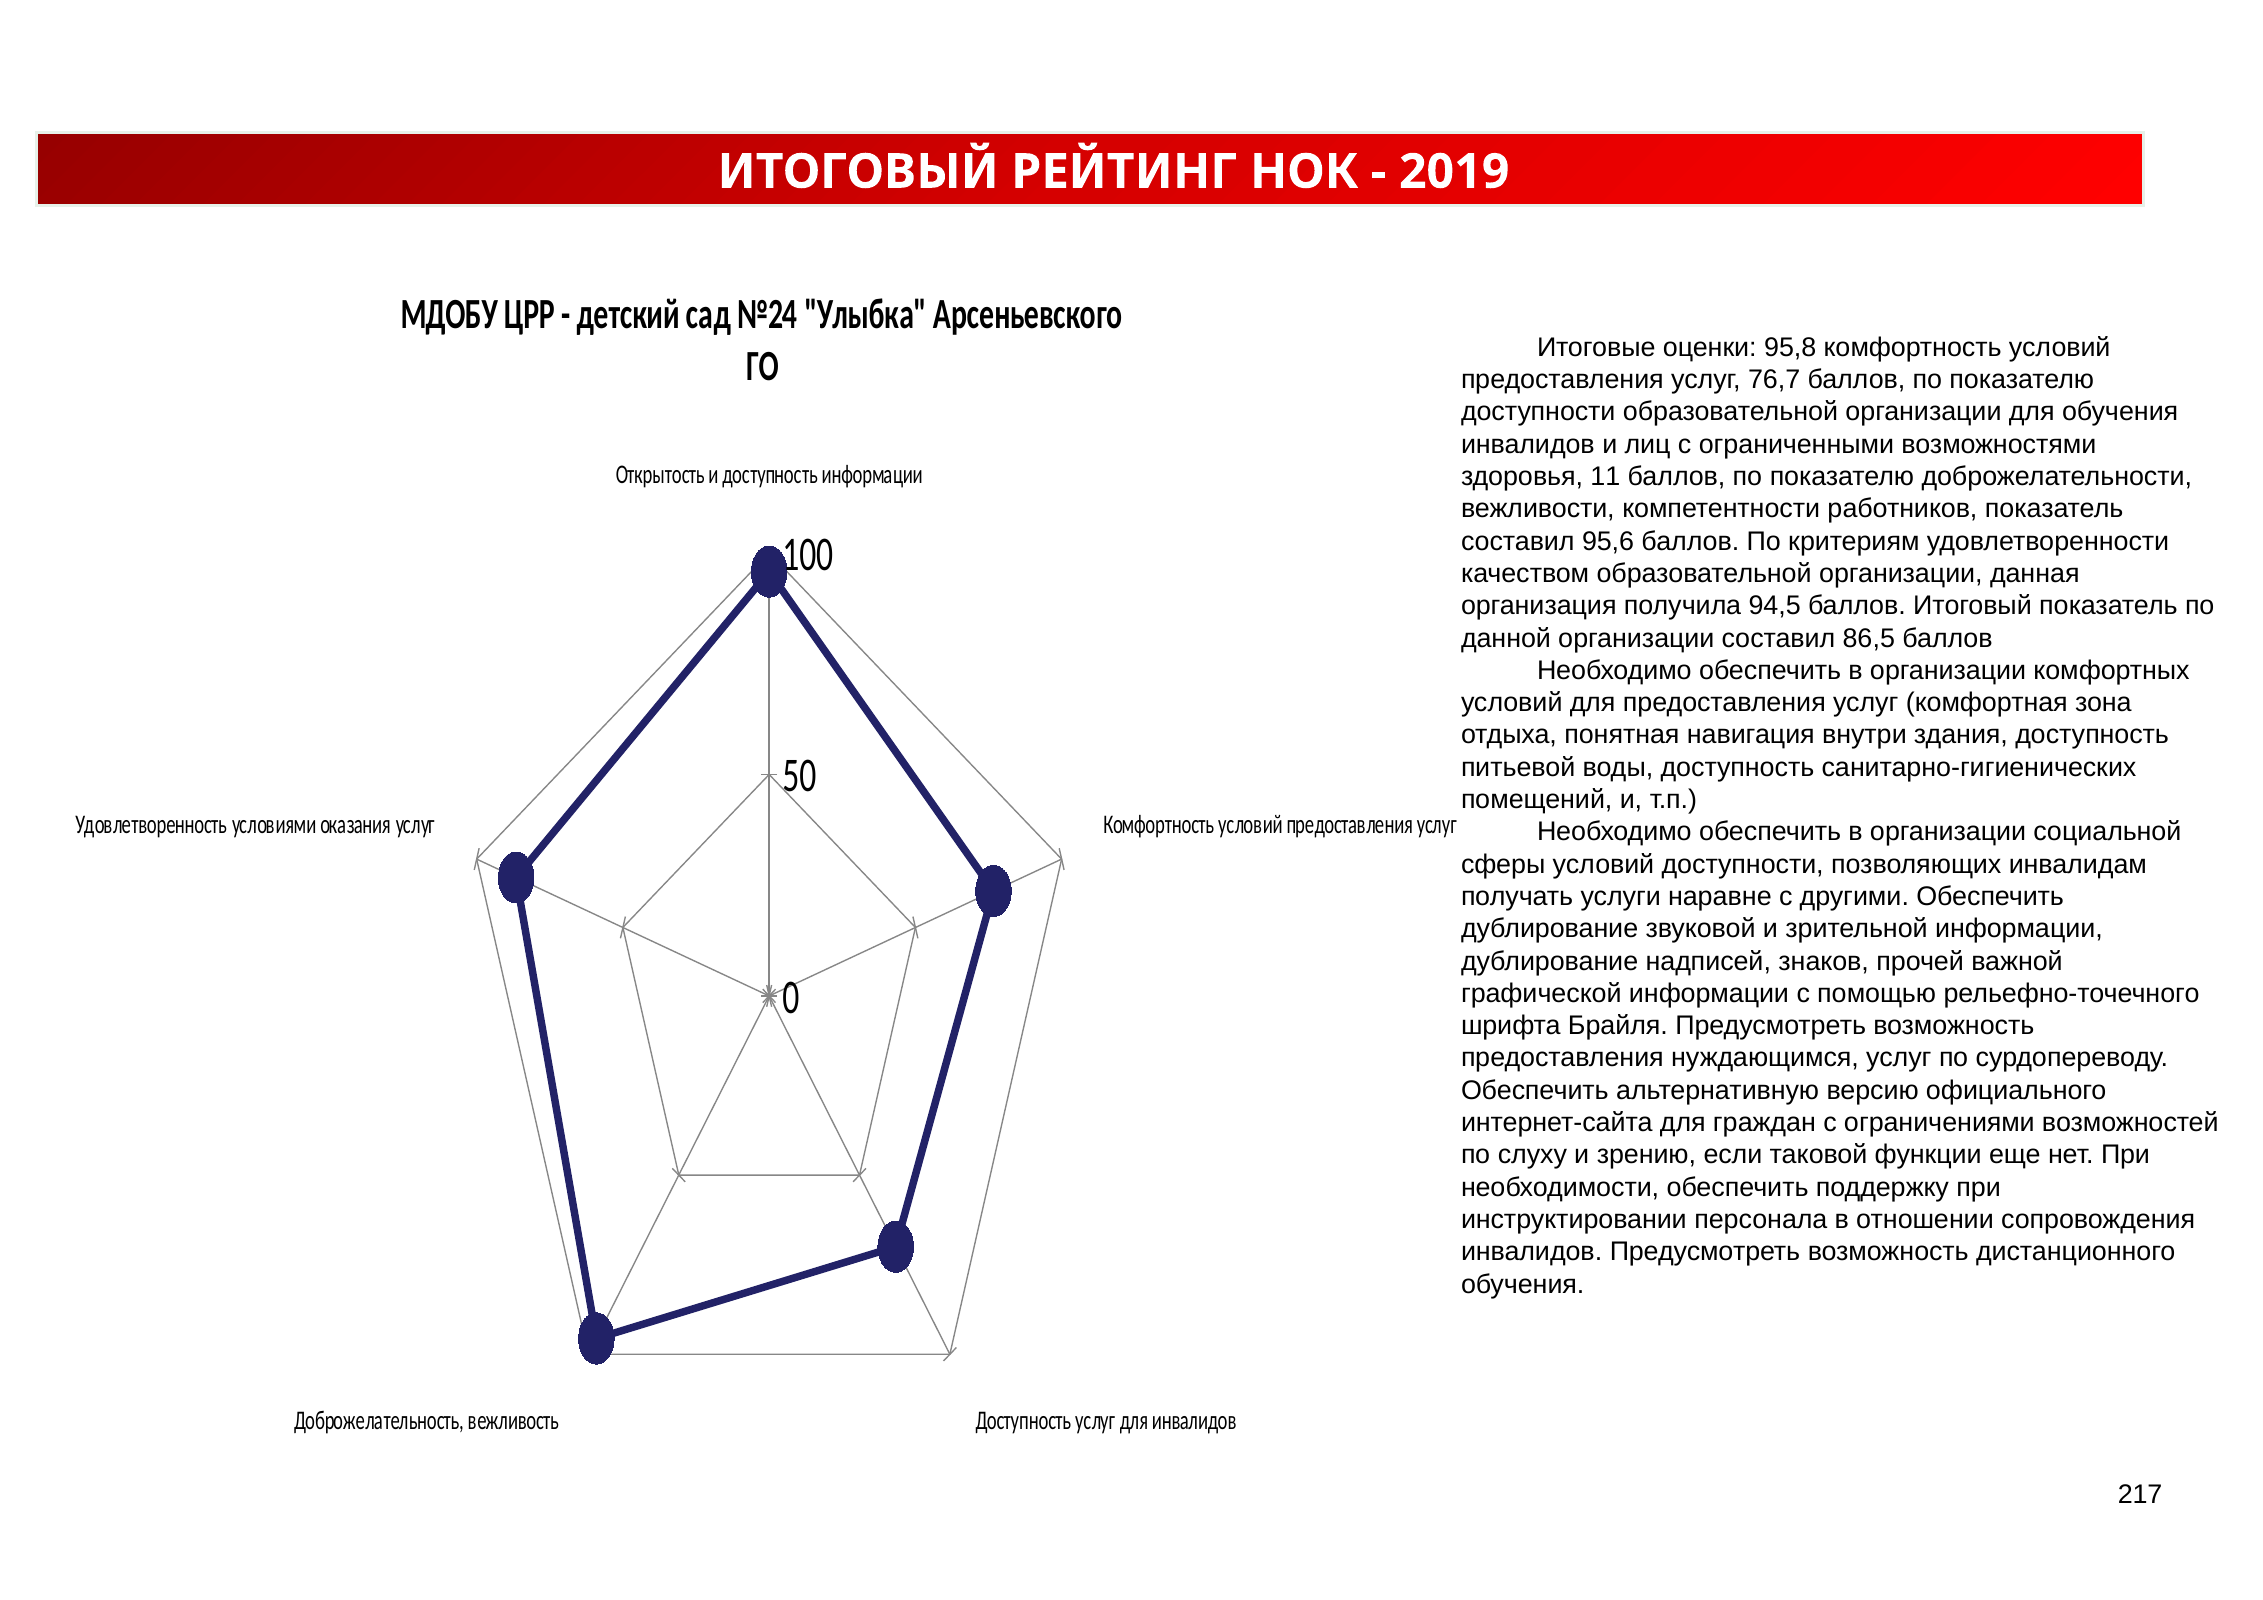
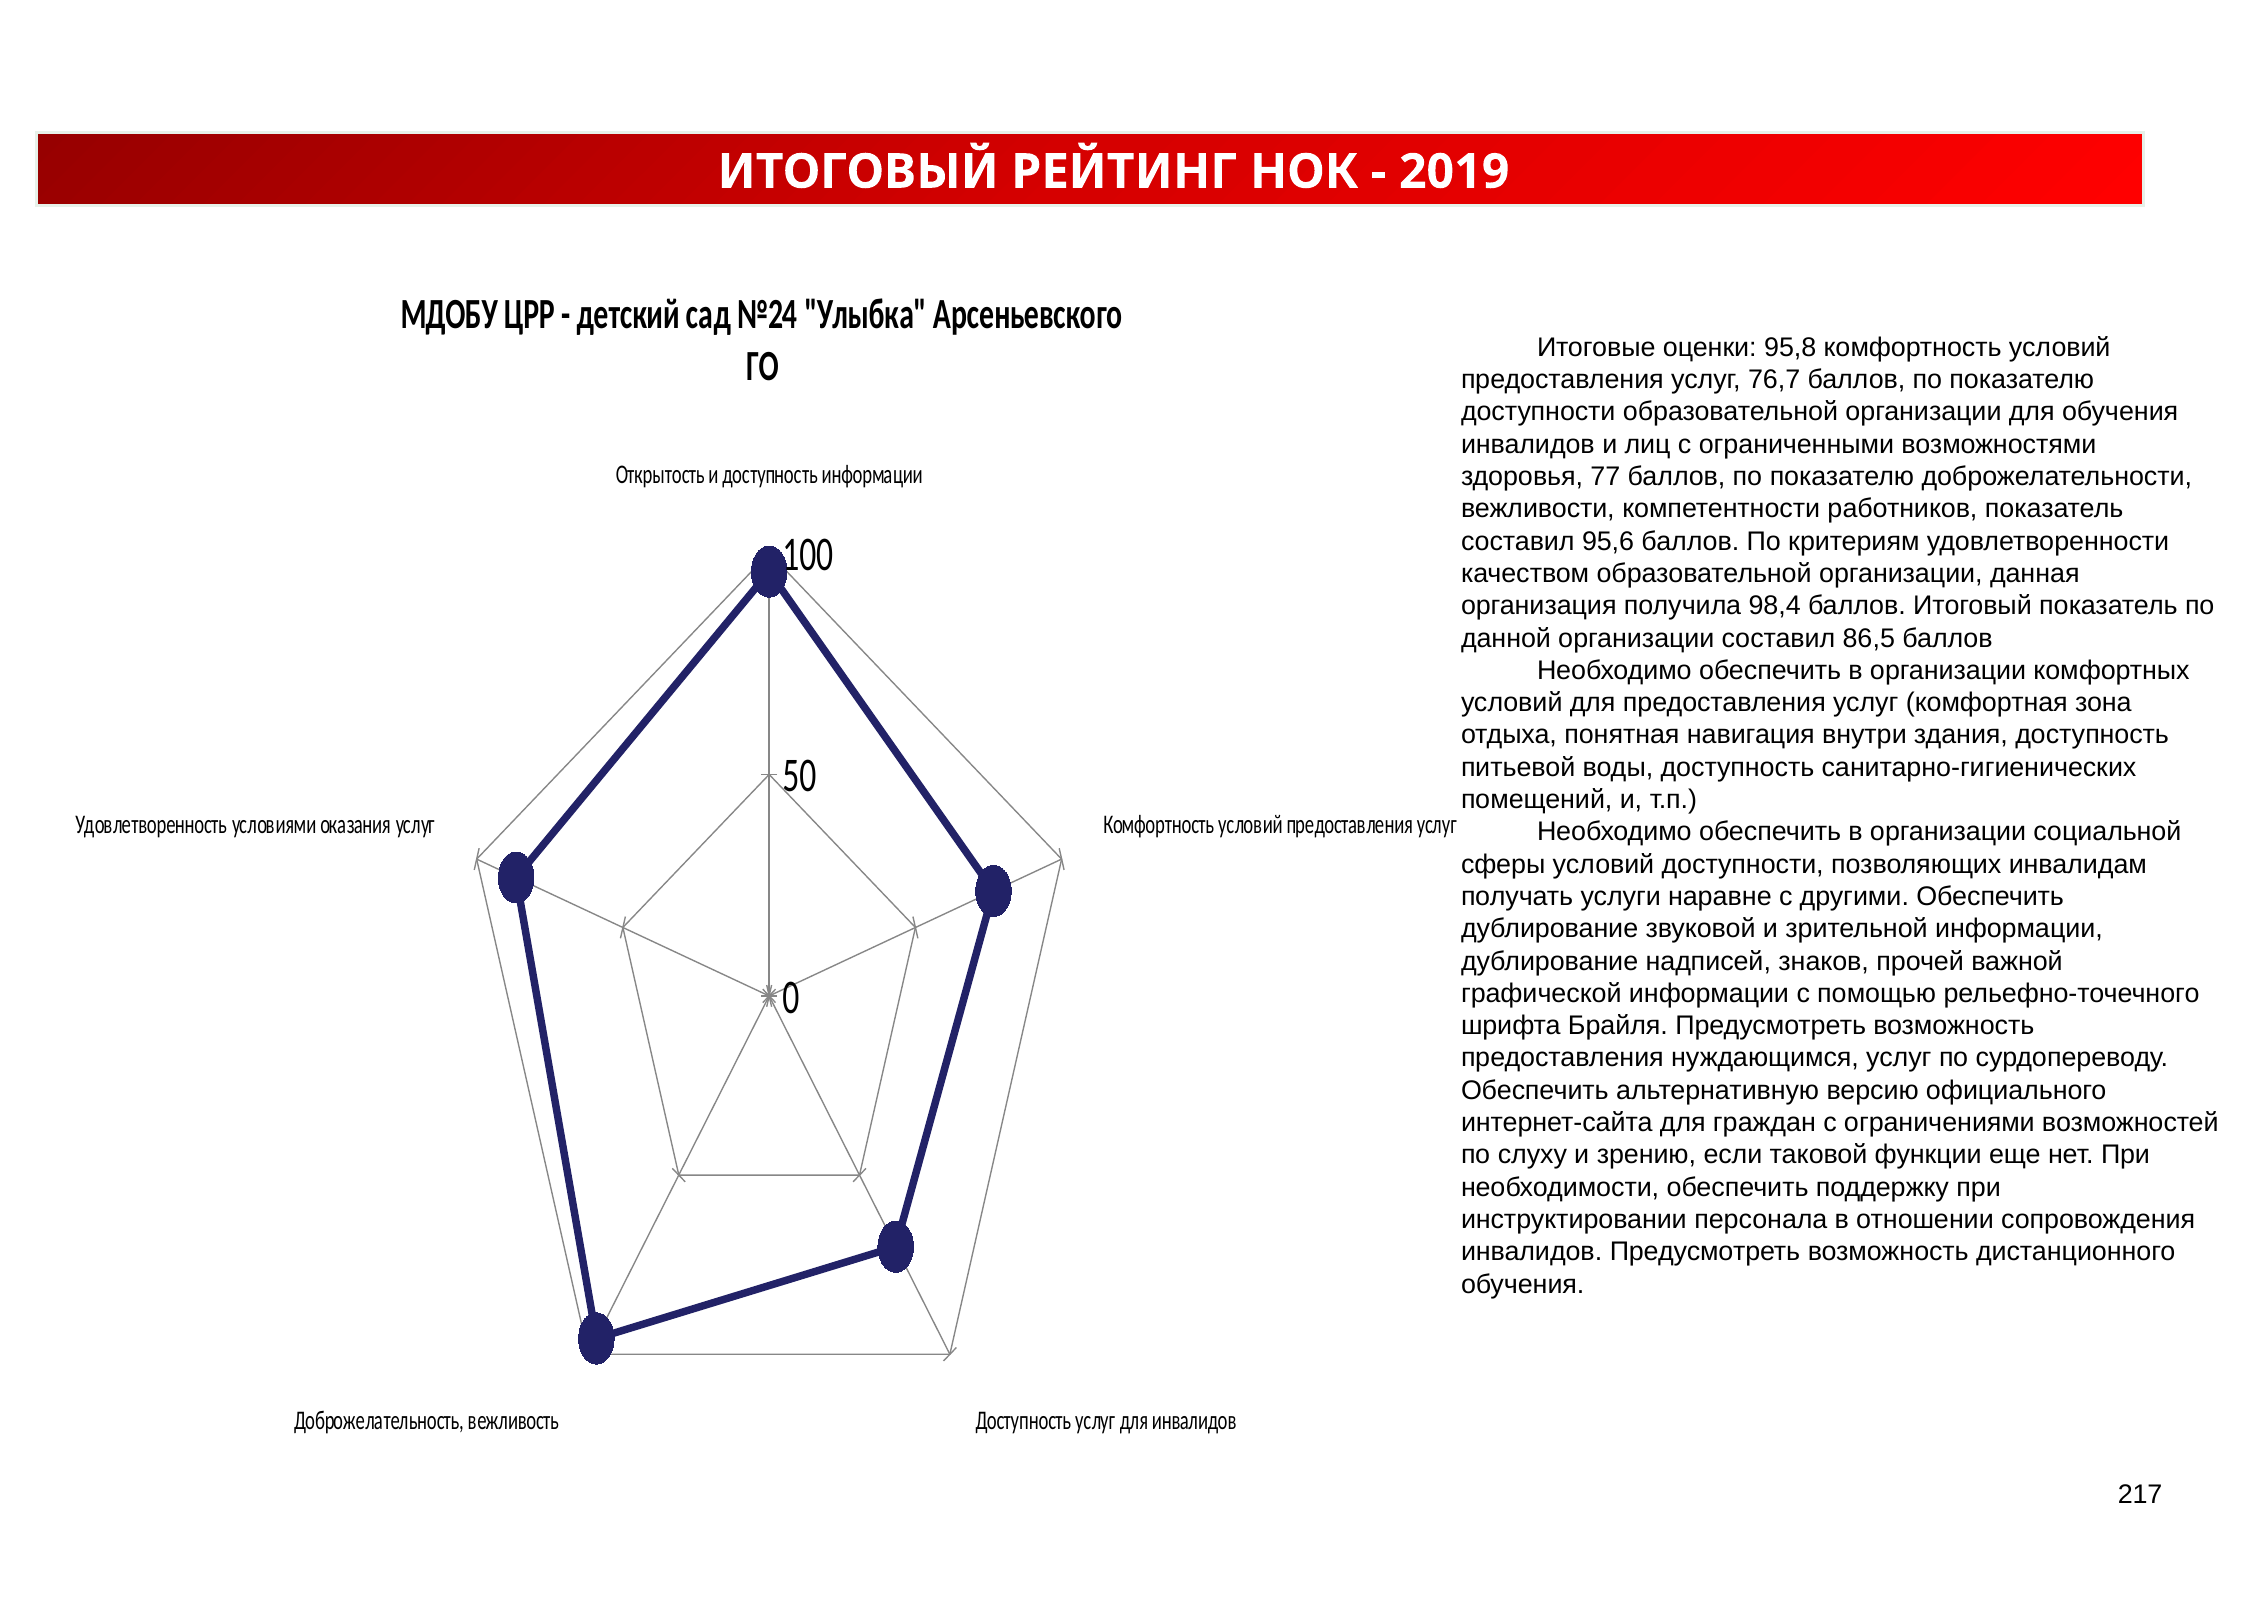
11: 11 -> 77 (1605, 477)
94,5: 94,5 -> 98,4 (1775, 606)
